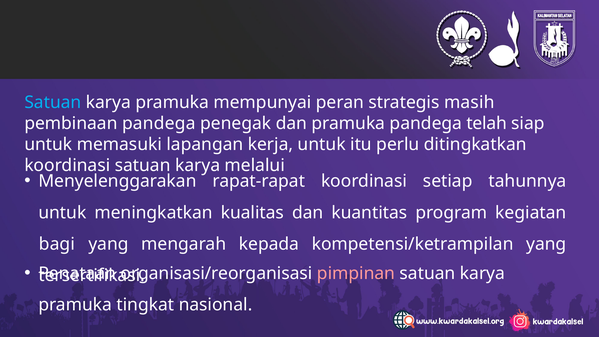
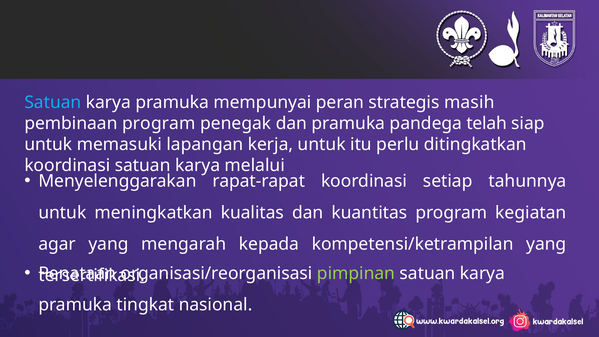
pembinaan pandega: pandega -> program (159, 124)
bagi: bagi -> agar (57, 244)
pimpinan colour: pink -> light green (356, 273)
